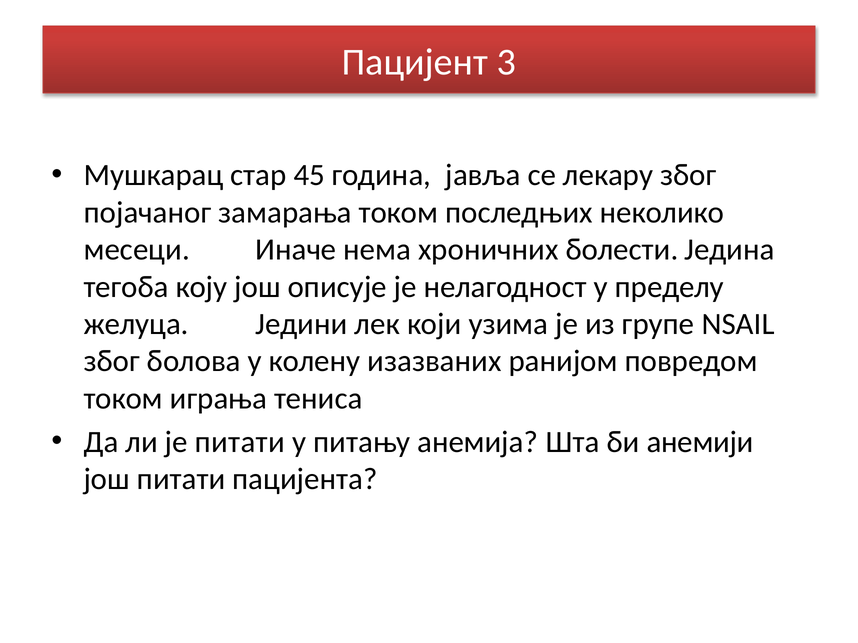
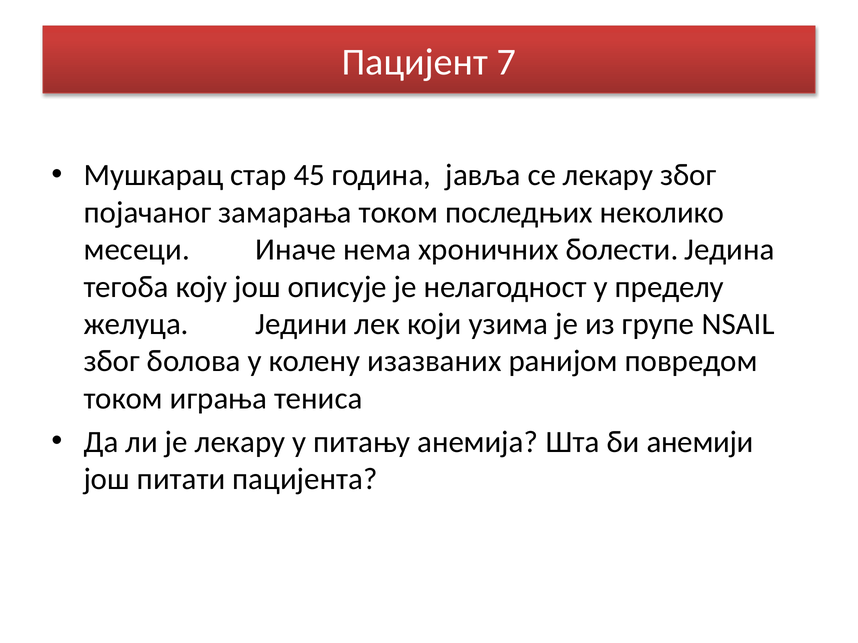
3: 3 -> 7 (506, 62)
је питати: питати -> лекару (240, 442)
